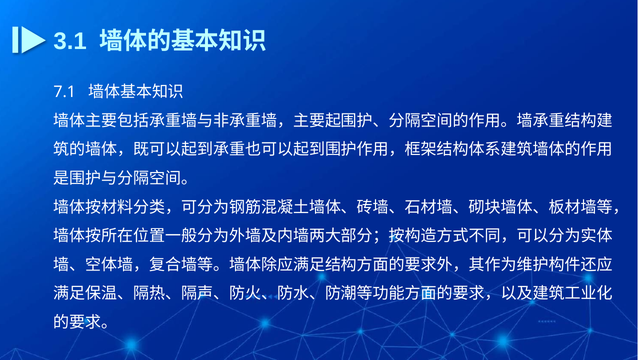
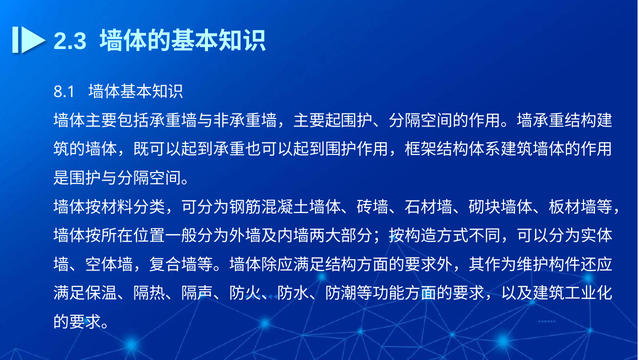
3.1: 3.1 -> 2.3 (70, 41)
7.1: 7.1 -> 8.1 (65, 92)
